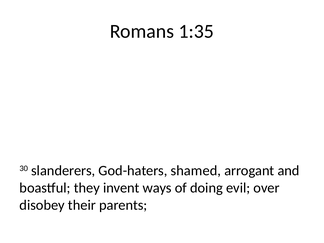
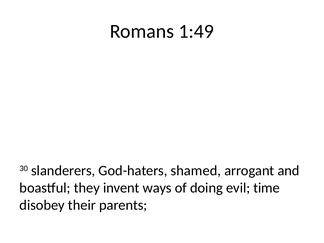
1:35: 1:35 -> 1:49 (196, 31)
over: over -> time (267, 188)
